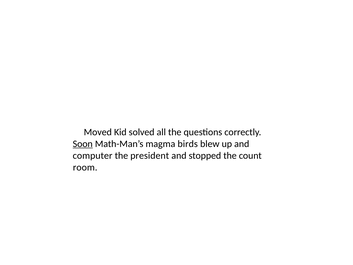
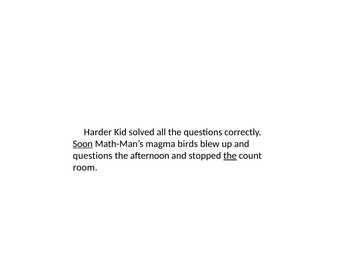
Moved: Moved -> Harder (98, 132)
computer: computer -> questions (93, 155)
president: president -> afternoon (150, 155)
the underline: none -> present (230, 155)
